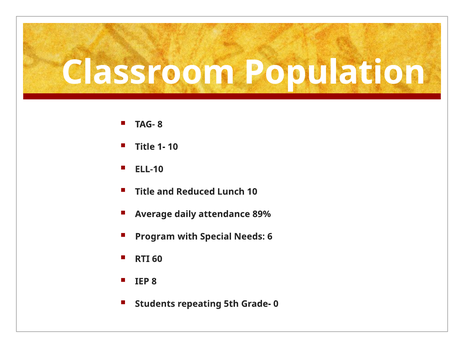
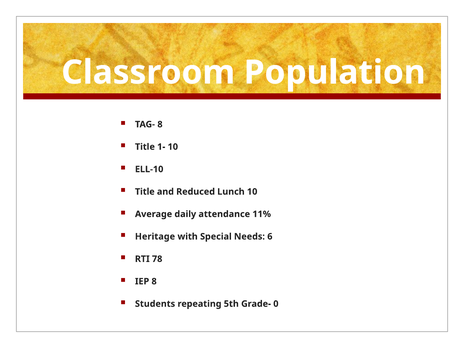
89%: 89% -> 11% (262, 214)
Program: Program -> Heritage (155, 237)
60: 60 -> 78 (157, 259)
